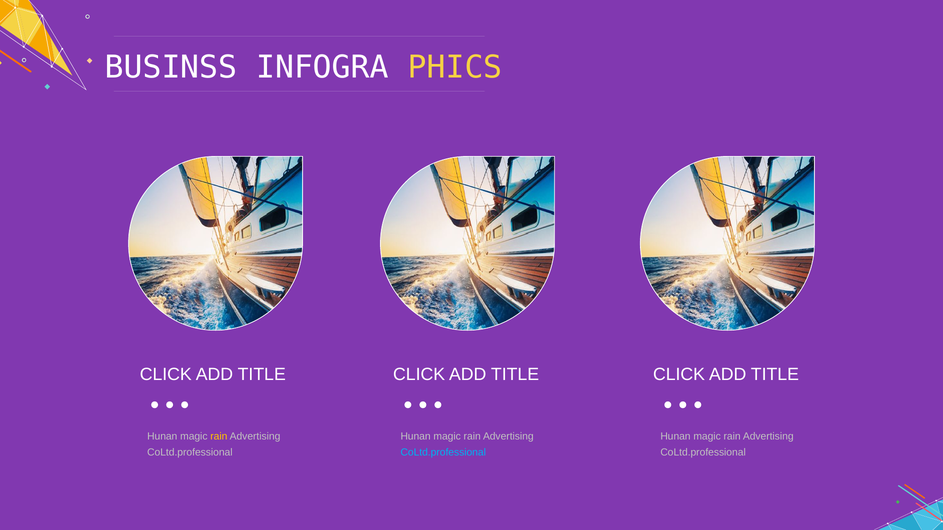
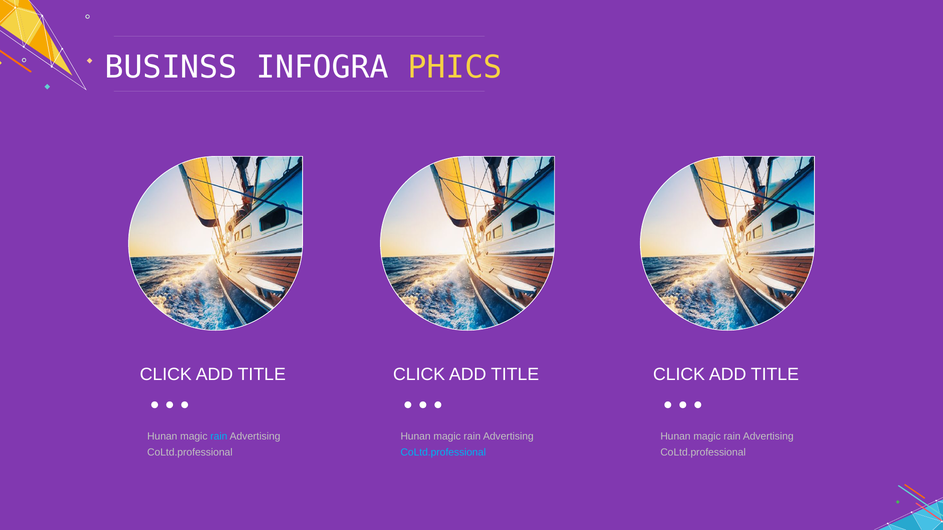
rain colour: yellow -> light blue (219, 437)
